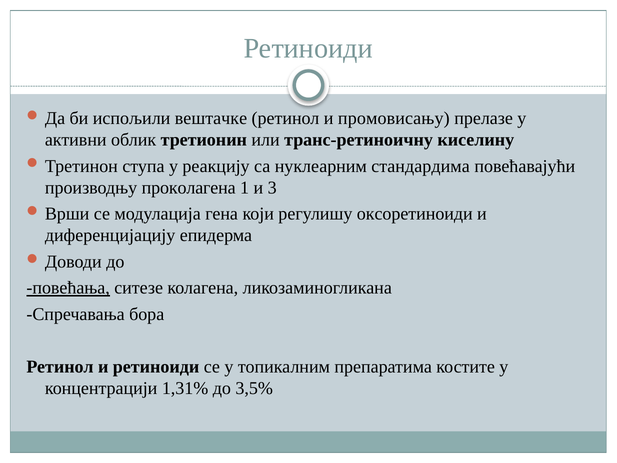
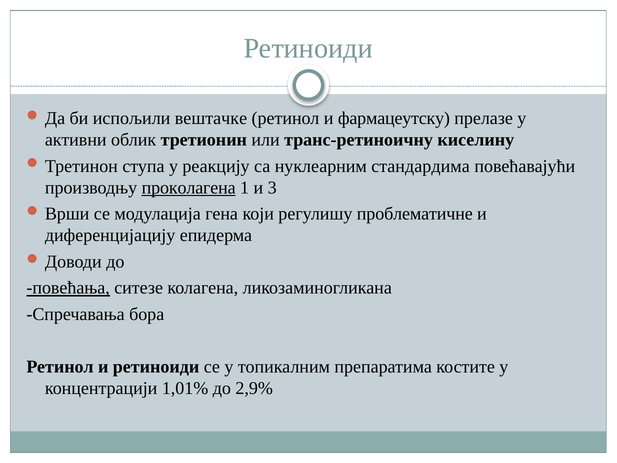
промовисању: промовисању -> фармацеутску (394, 118)
проколагена underline: none -> present (189, 188)
оксоретиноиди: оксоретиноиди -> проблематичне (415, 214)
1,31%: 1,31% -> 1,01% (185, 388)
3,5%: 3,5% -> 2,9% (254, 388)
